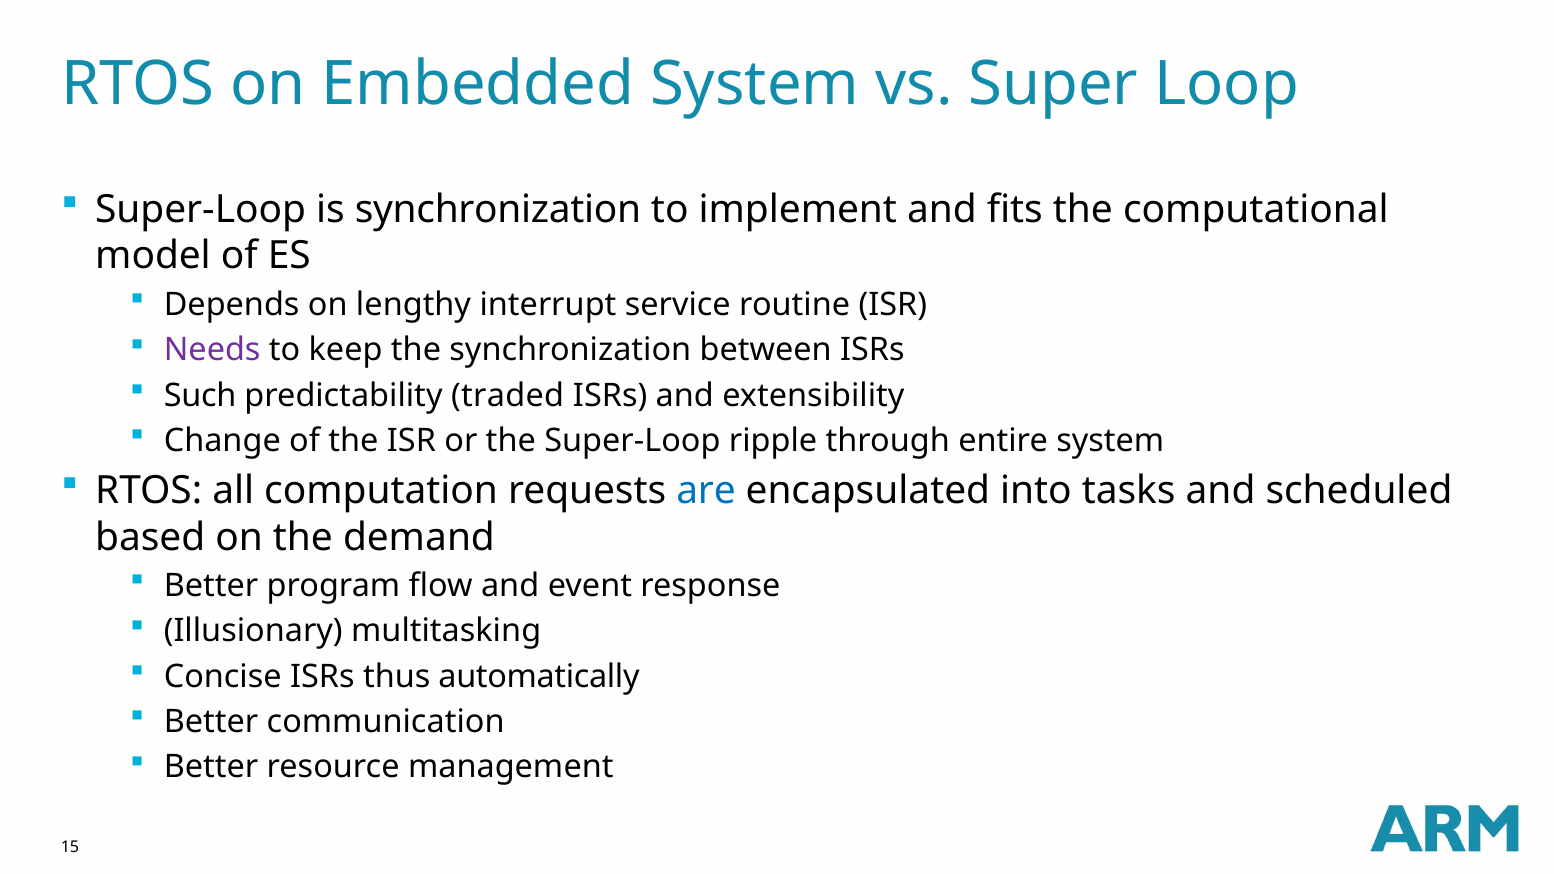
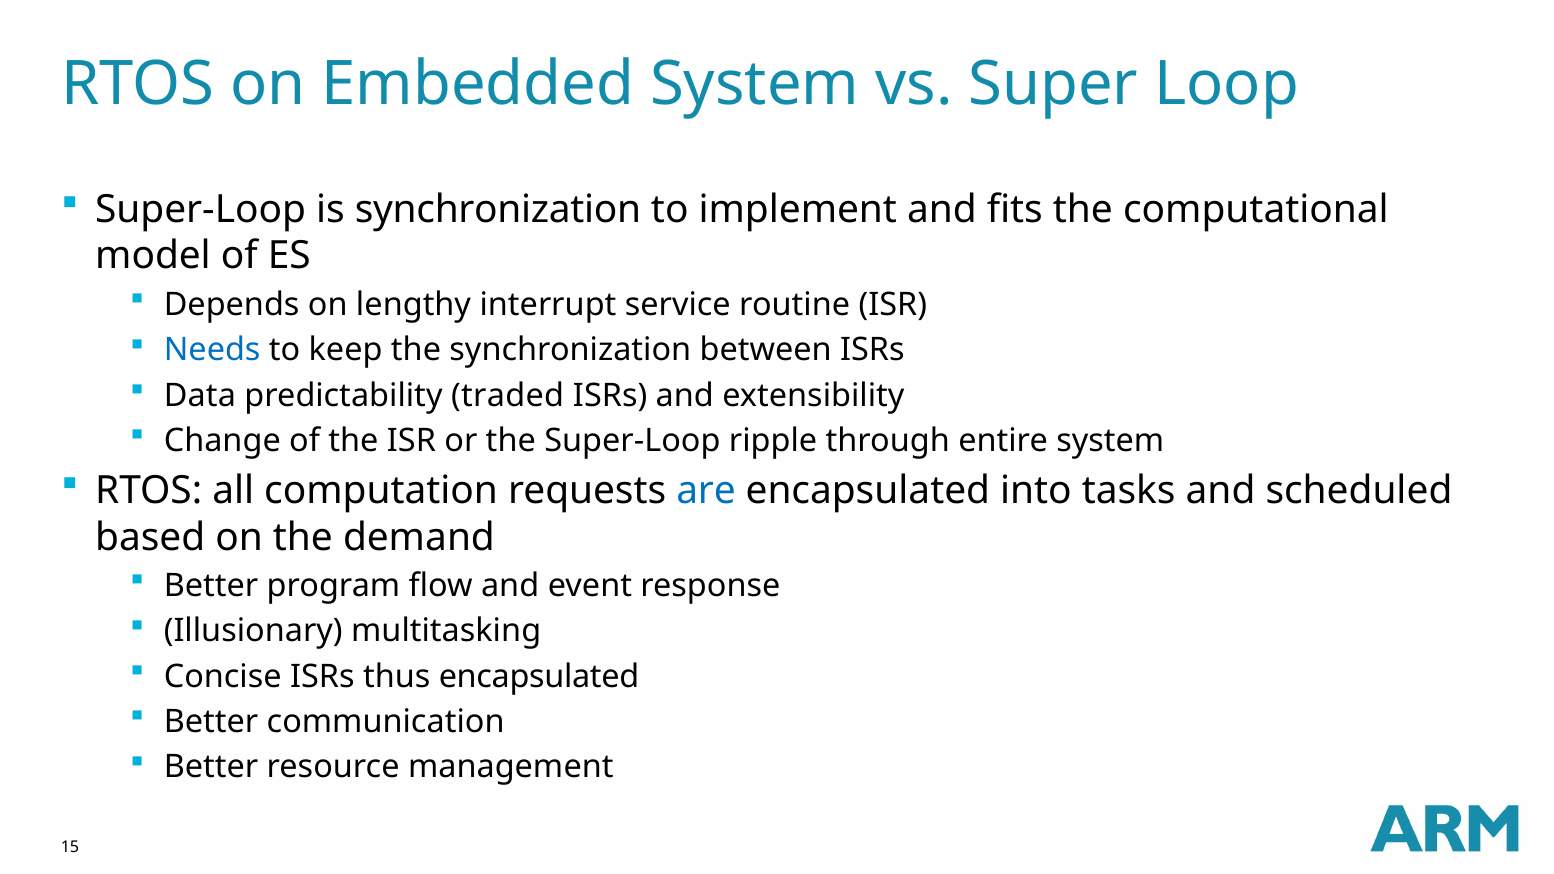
Needs colour: purple -> blue (212, 350)
Such: Such -> Data (200, 396)
thus automatically: automatically -> encapsulated (539, 677)
